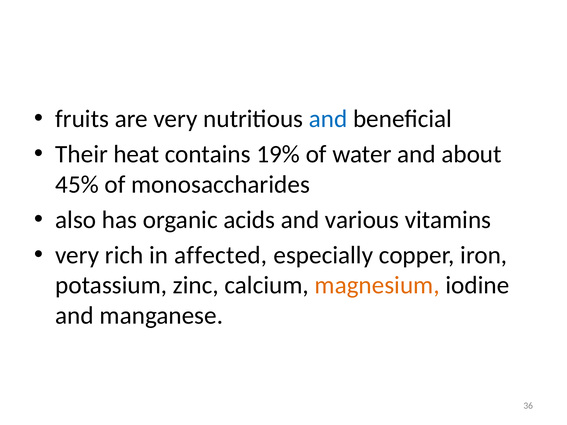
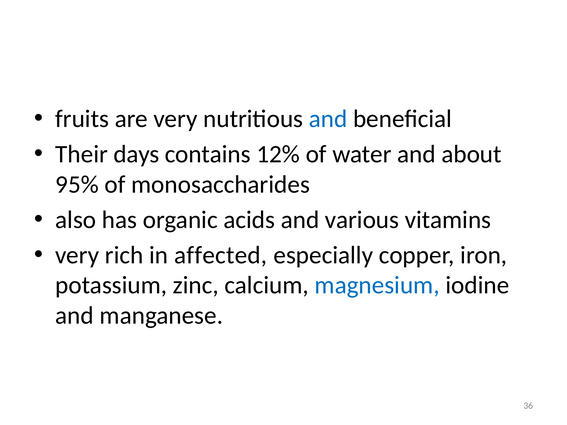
heat: heat -> days (136, 154)
19%: 19% -> 12% (278, 154)
45%: 45% -> 95% (77, 185)
magnesium colour: orange -> blue (377, 285)
